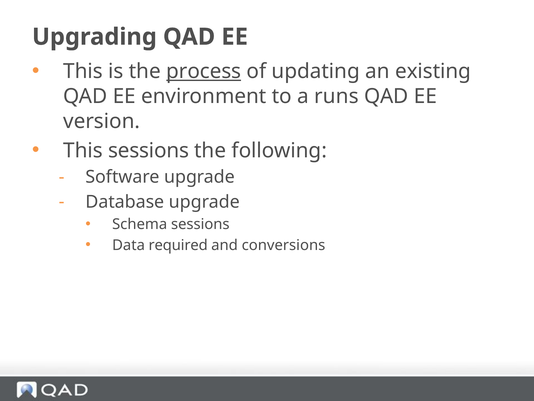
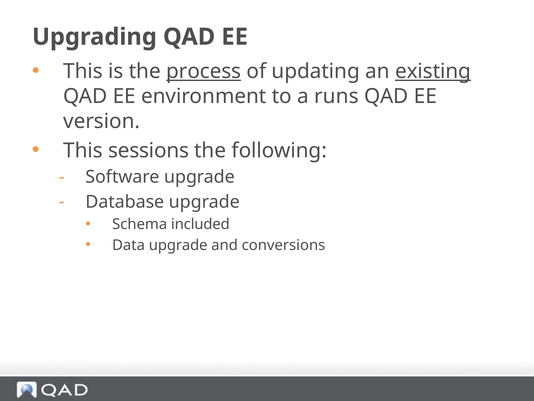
existing underline: none -> present (433, 71)
Schema sessions: sessions -> included (200, 224)
Data required: required -> upgrade (178, 245)
